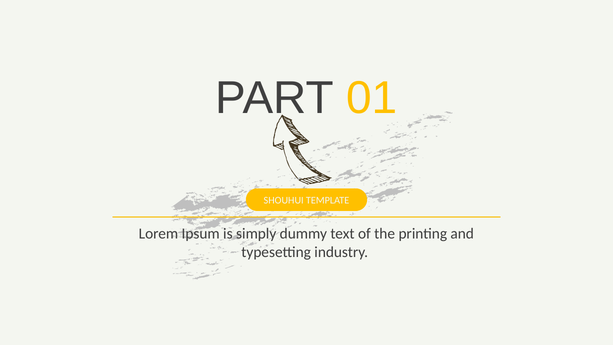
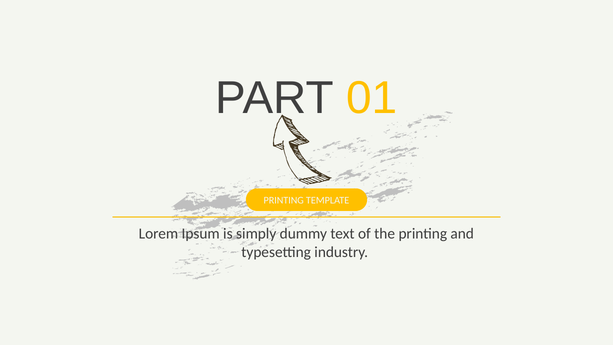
SHOUHUI: SHOUHUI -> PRINTING (284, 200)
